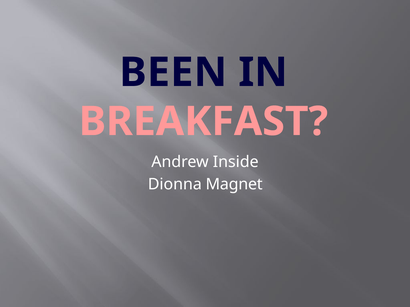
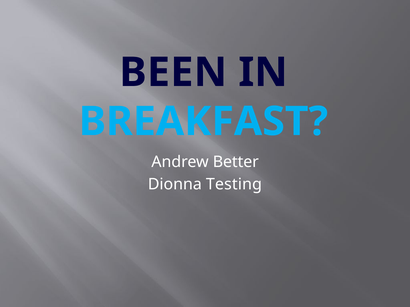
BREAKFAST colour: pink -> light blue (203, 122)
Inside: Inside -> Better (236, 162)
Magnet: Magnet -> Testing (234, 184)
